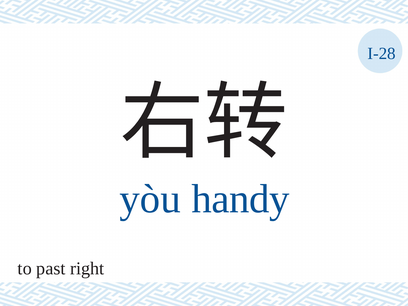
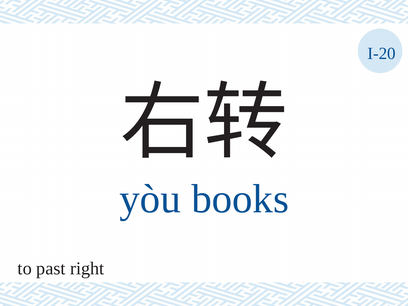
I-28: I-28 -> I-20 (382, 53)
handy: handy -> books (240, 199)
